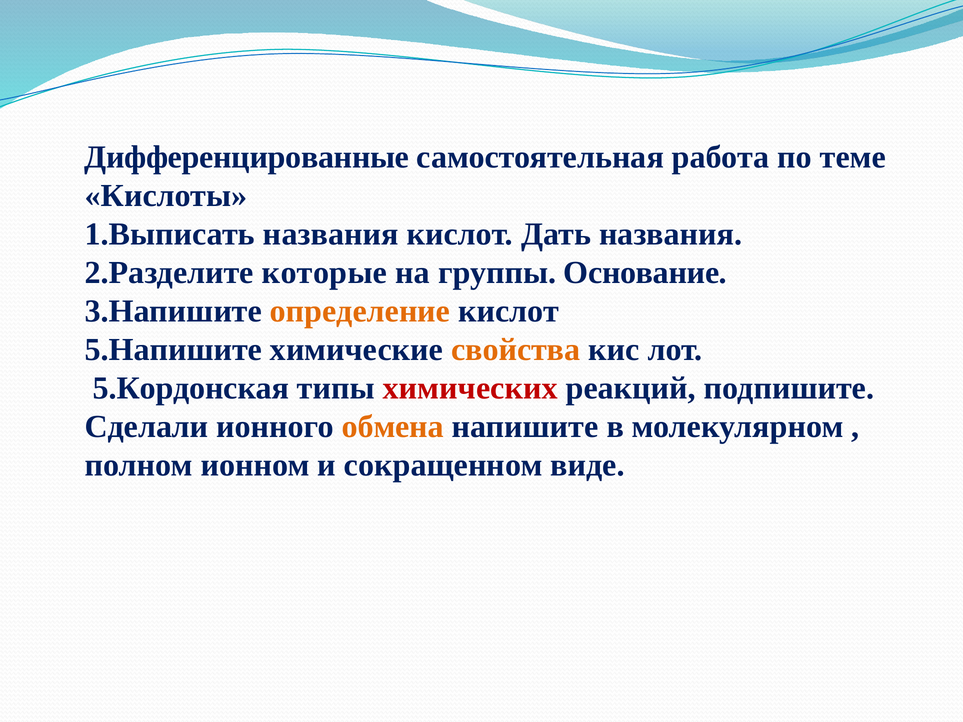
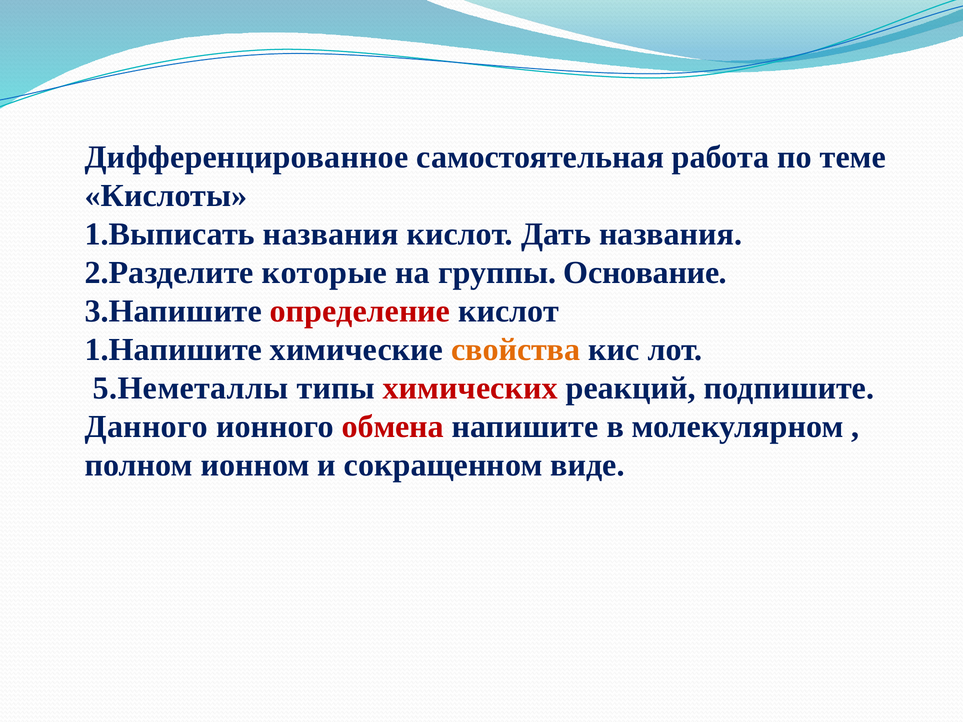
Дифференцированные: Дифференцированные -> Дифференцированное (247, 157)
определение colour: orange -> red (360, 311)
5.Напишите: 5.Напишите -> 1.Напишите (173, 350)
5.Кордонская: 5.Кордонская -> 5.Неметаллы (191, 388)
Сделали: Сделали -> Данного (146, 427)
обмена colour: orange -> red (393, 427)
